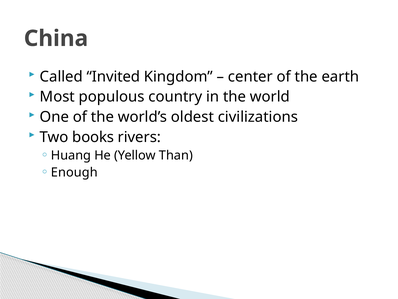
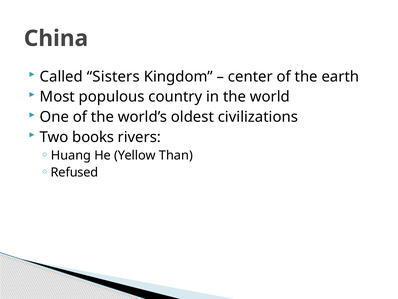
Invited: Invited -> Sisters (113, 76)
Enough: Enough -> Refused (75, 172)
